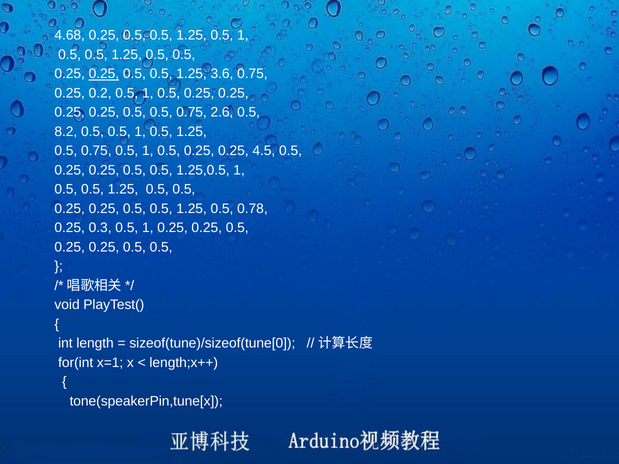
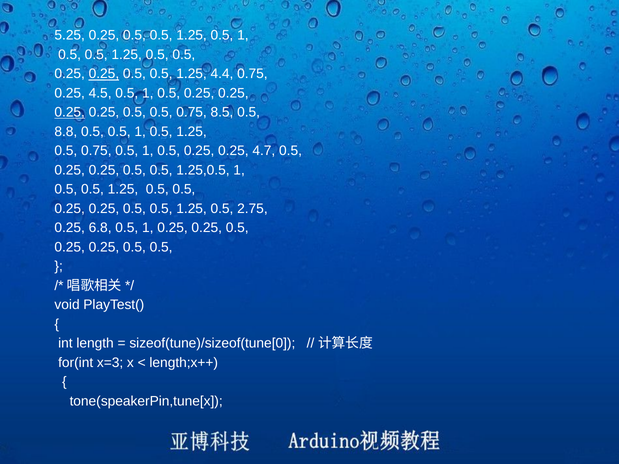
4.68: 4.68 -> 5.25 (70, 35)
3.6: 3.6 -> 4.4 (222, 74)
0.2: 0.2 -> 4.5 (100, 93)
0.25 underline: none -> present (70, 112)
2.6: 2.6 -> 8.5 (222, 112)
8.2: 8.2 -> 8.8 (66, 132)
4.5: 4.5 -> 4.7 (264, 151)
0.78: 0.78 -> 2.75 (252, 209)
0.3: 0.3 -> 6.8 (100, 228)
x=1: x=1 -> x=3 (110, 363)
